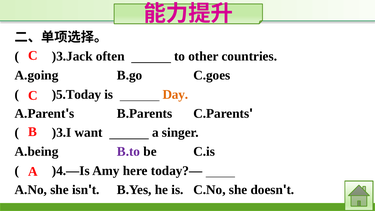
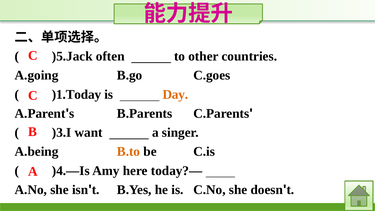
)3.Jack: )3.Jack -> )5.Jack (72, 56)
)5.Today: )5.Today -> )1.Today (77, 94)
B.to colour: purple -> orange (129, 152)
